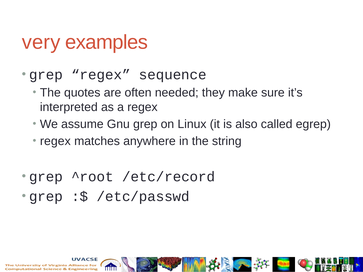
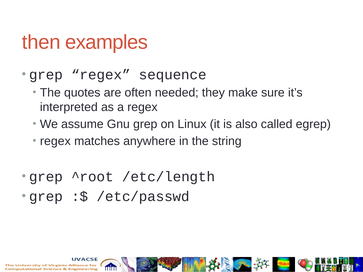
very: very -> then (41, 42)
/etc/record: /etc/record -> /etc/length (169, 177)
